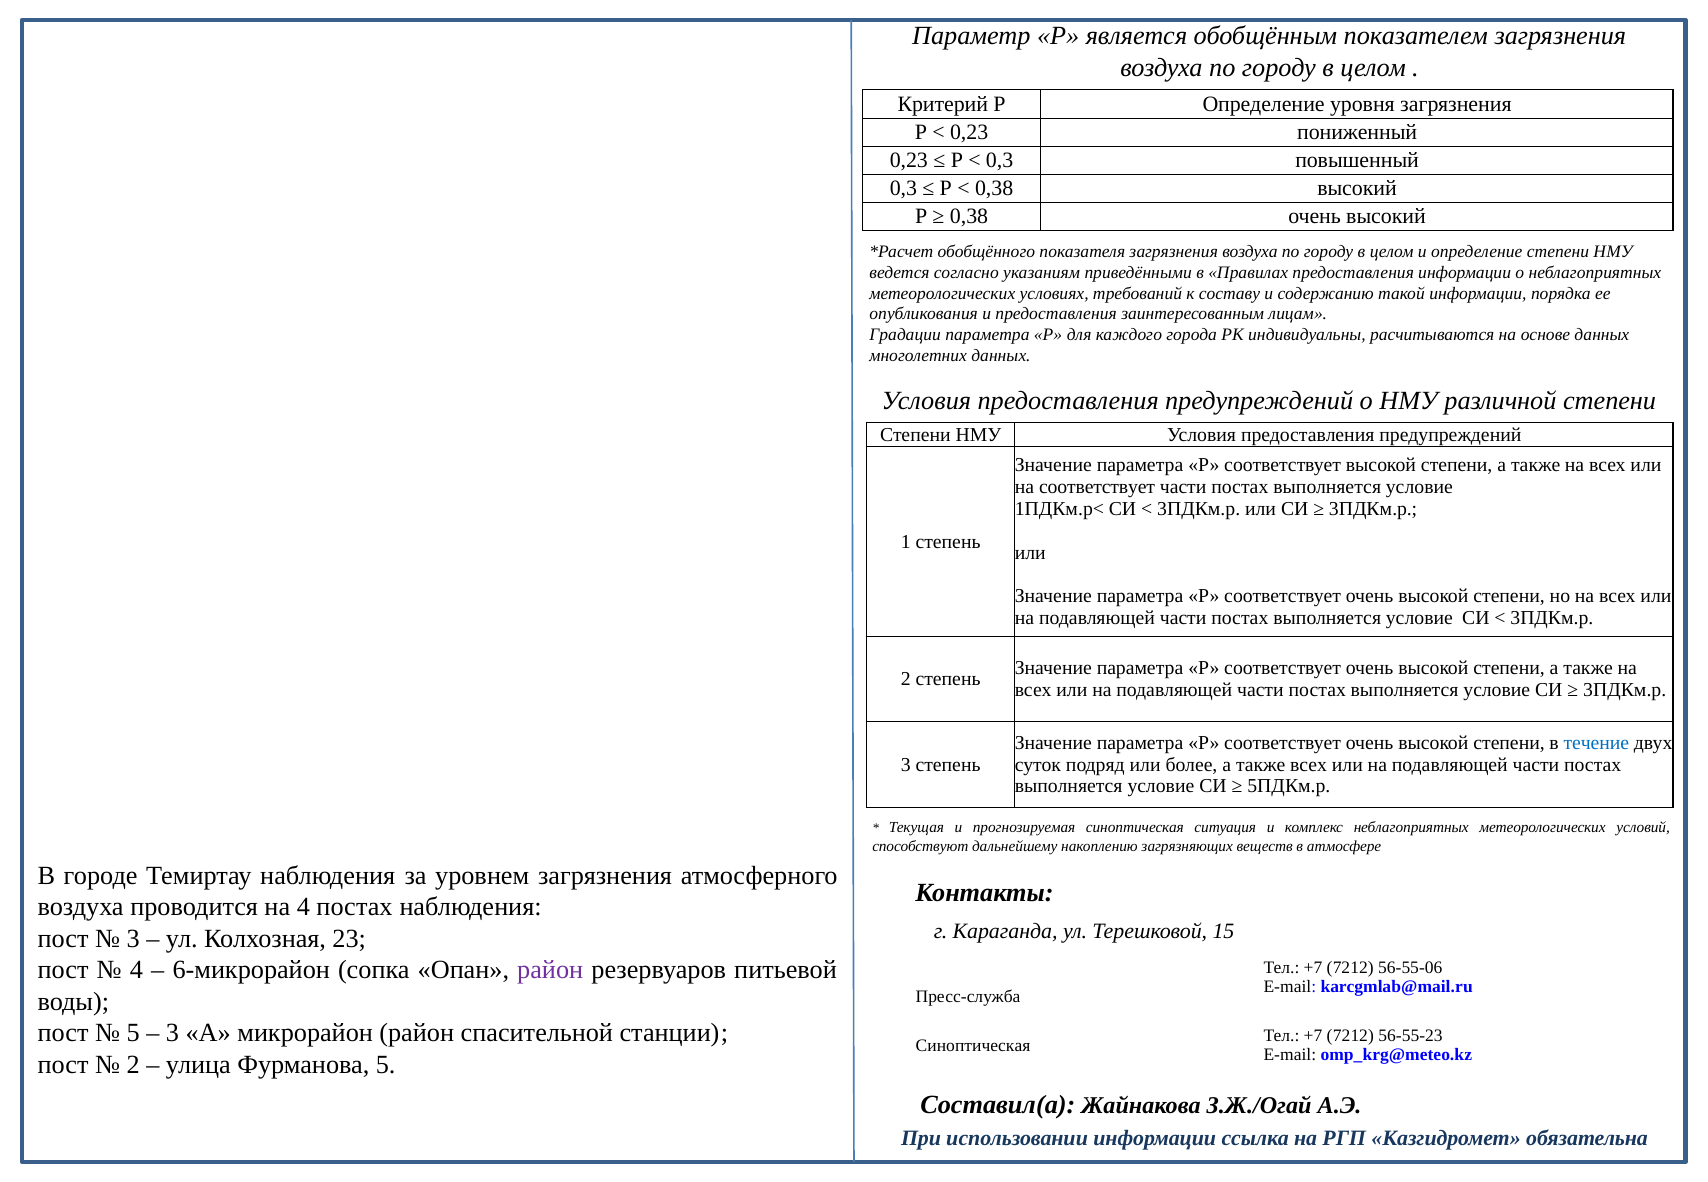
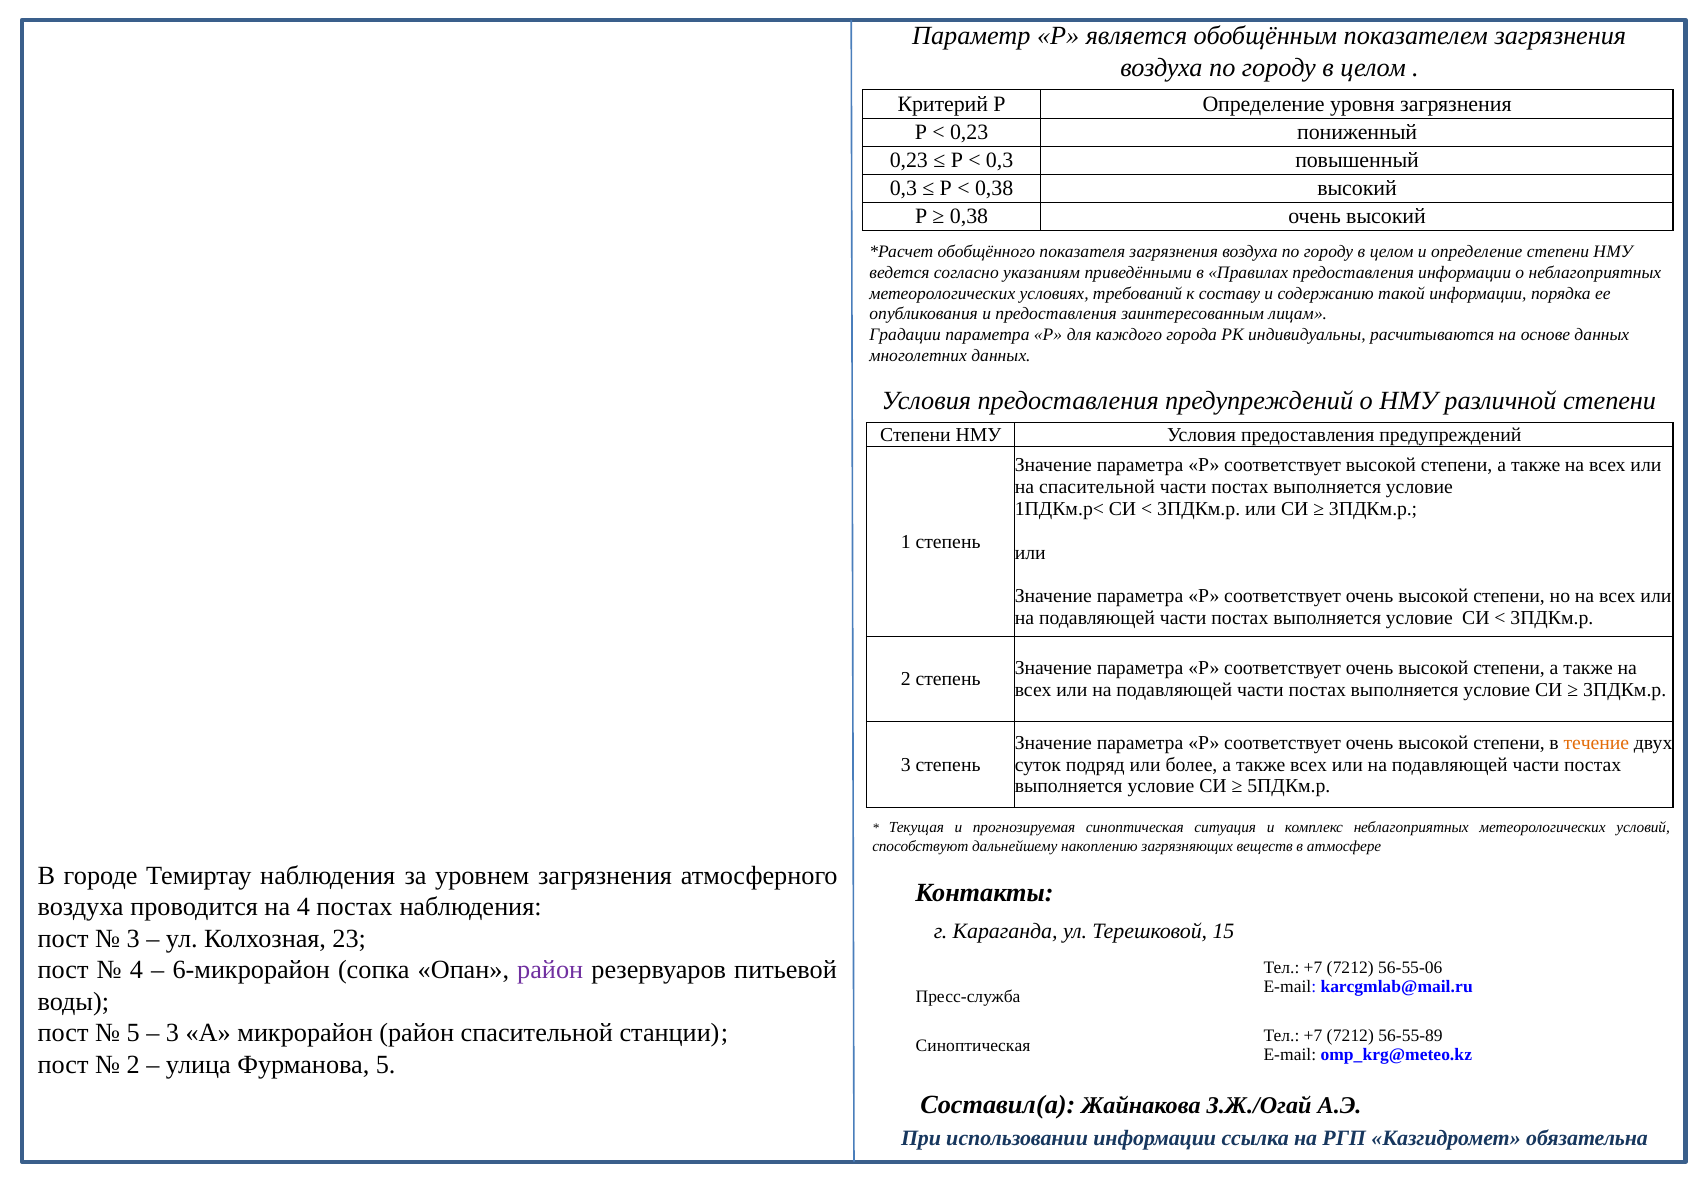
на соответствует: соответствует -> спасительной (1097, 487)
течение colour: blue -> orange (1596, 743)
56-55-23: 56-55-23 -> 56-55-89 (1411, 1036)
